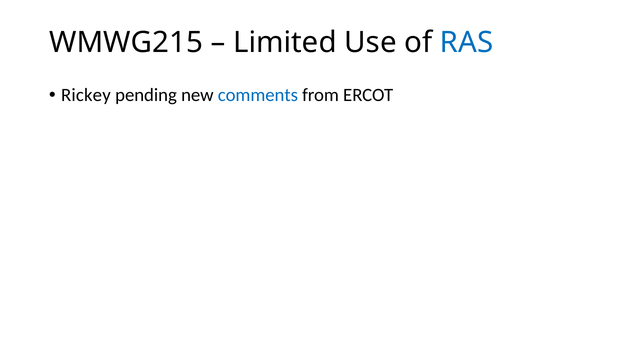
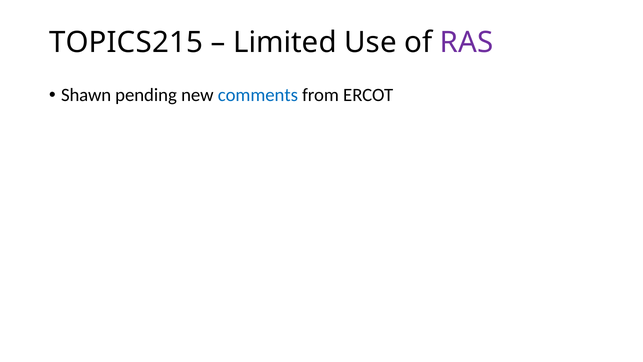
WMWG215: WMWG215 -> TOPICS215 (126, 42)
RAS colour: blue -> purple (467, 42)
Rickey: Rickey -> Shawn (86, 95)
